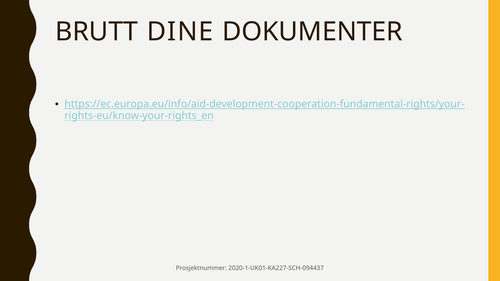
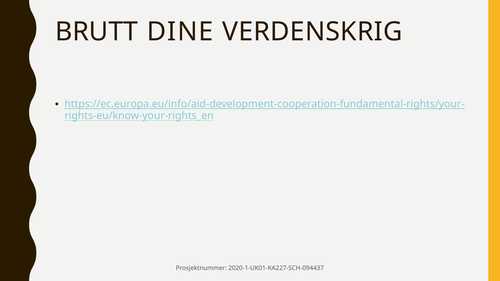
DOKUMENTER: DOKUMENTER -> VERDENSKRIG (312, 32)
